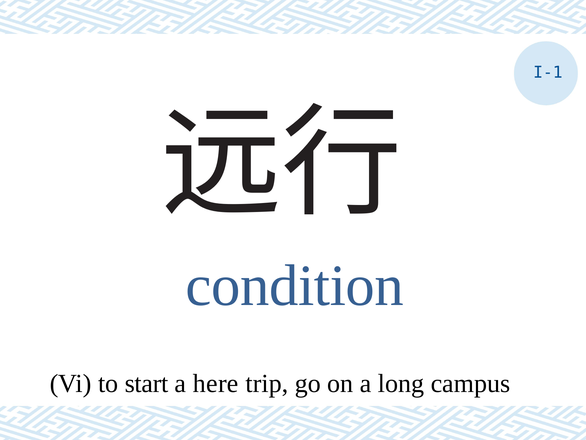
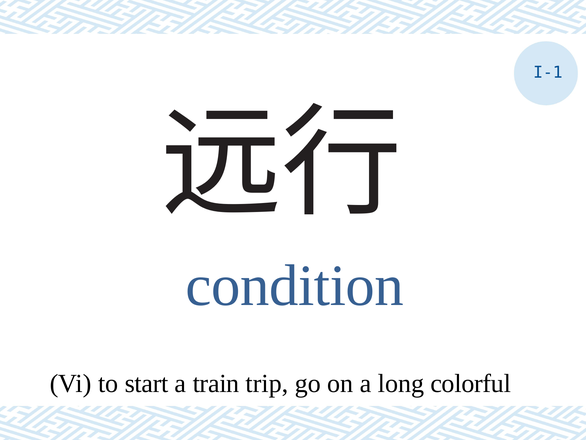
here: here -> train (216, 383)
campus: campus -> colorful (471, 383)
